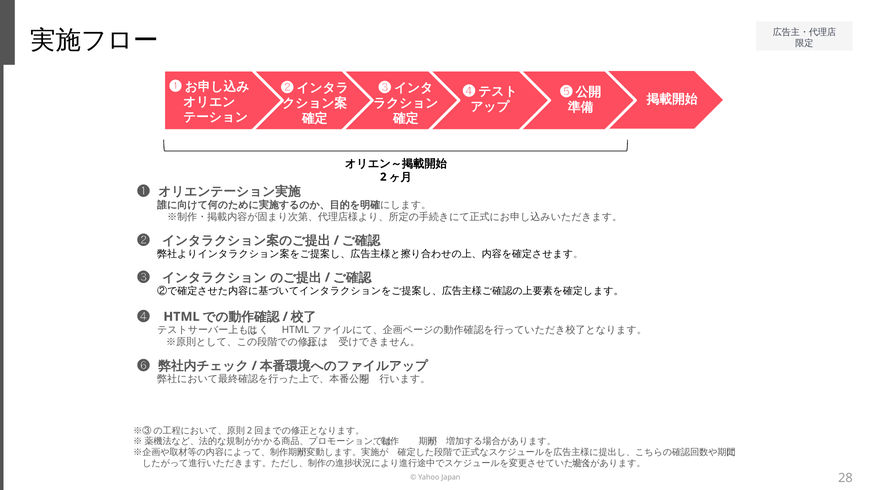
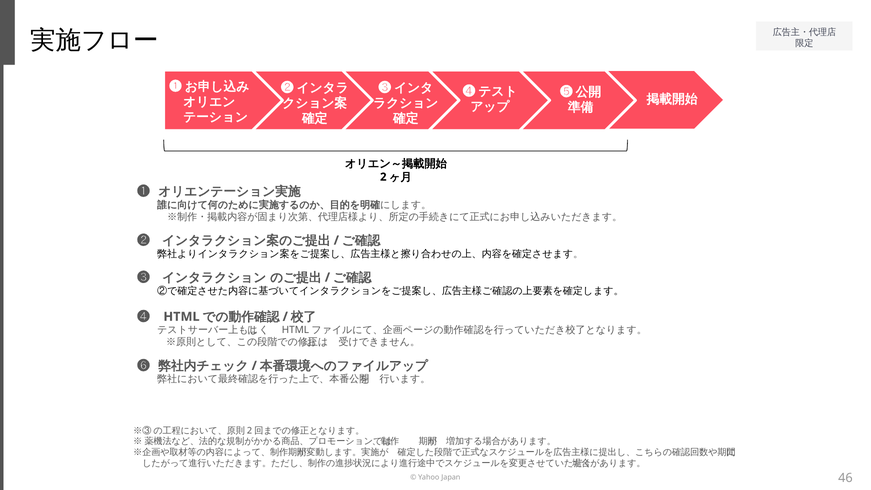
28: 28 -> 46 (845, 478)
